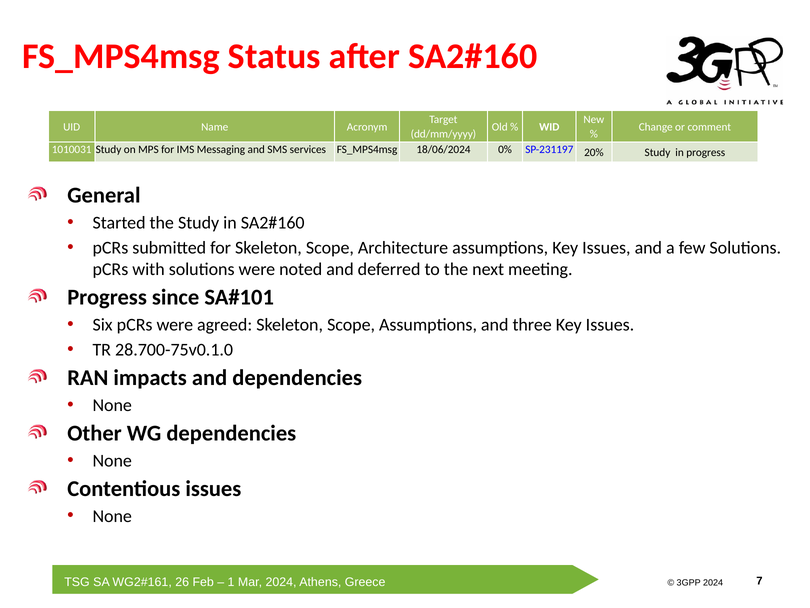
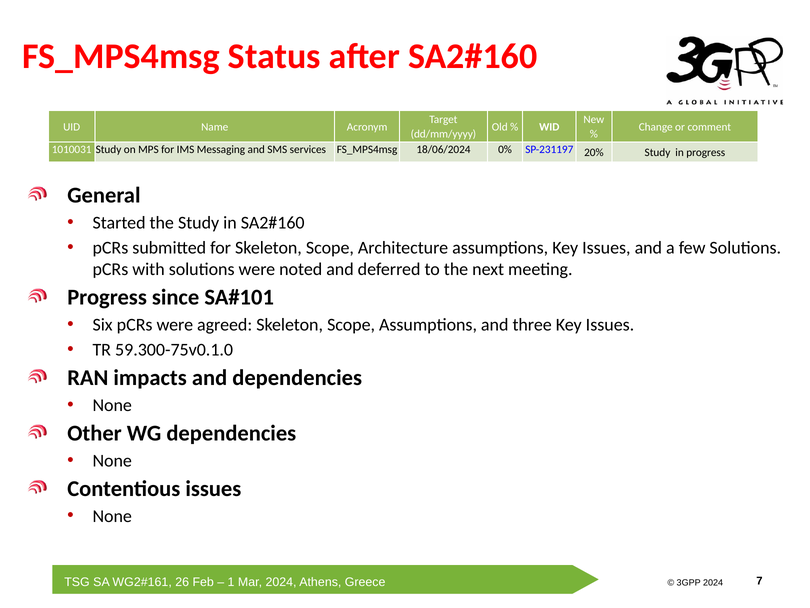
28.700-75v0.1.0: 28.700-75v0.1.0 -> 59.300-75v0.1.0 (174, 350)
